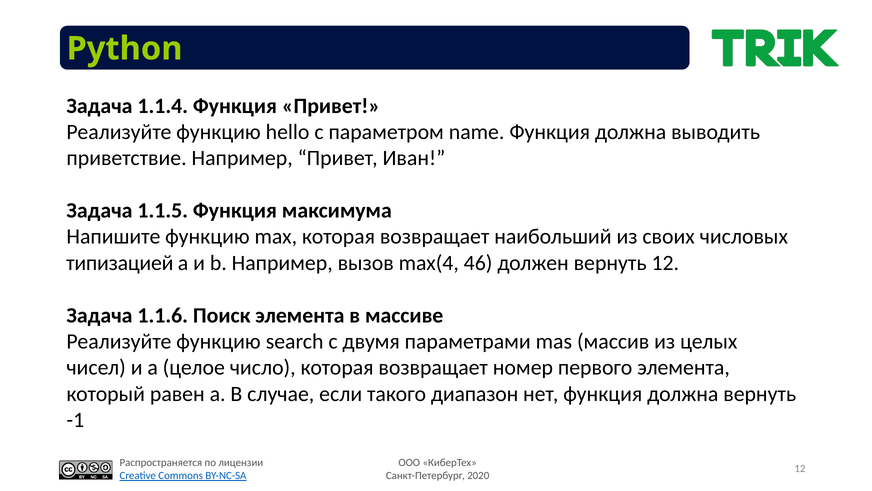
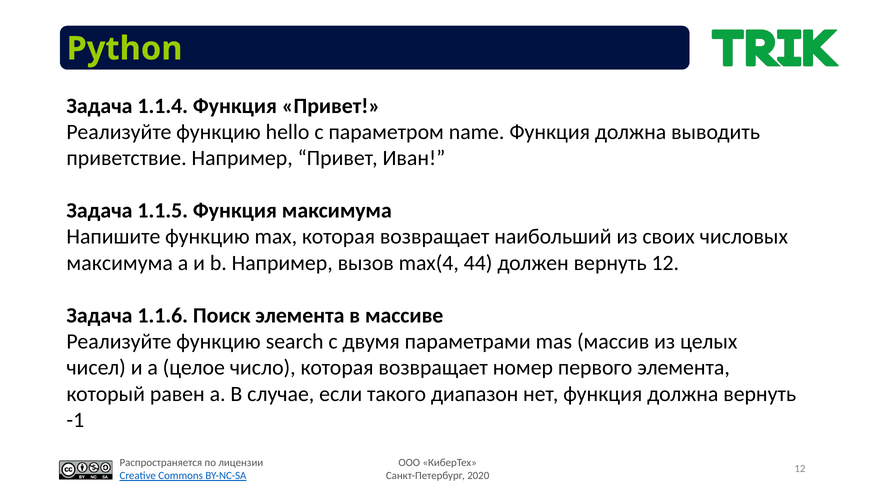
типизацией: типизацией -> максимума (120, 263)
46: 46 -> 44 (478, 263)
